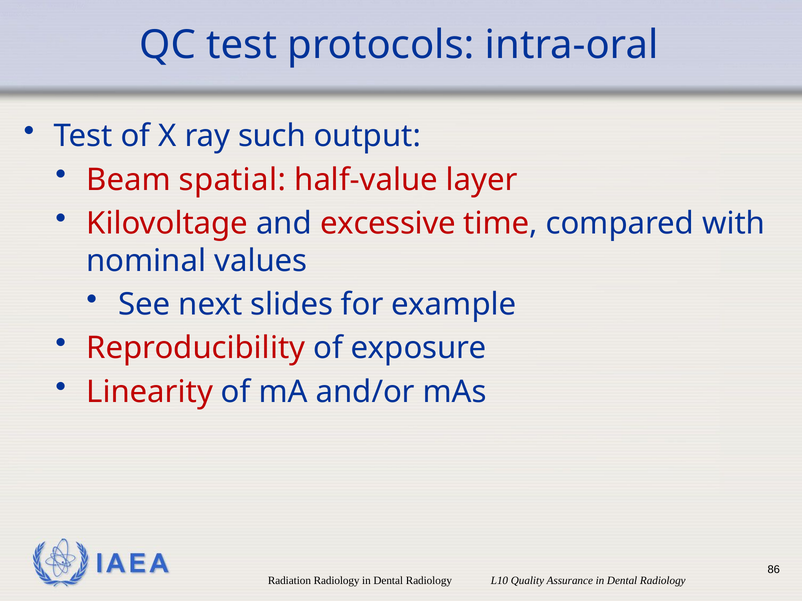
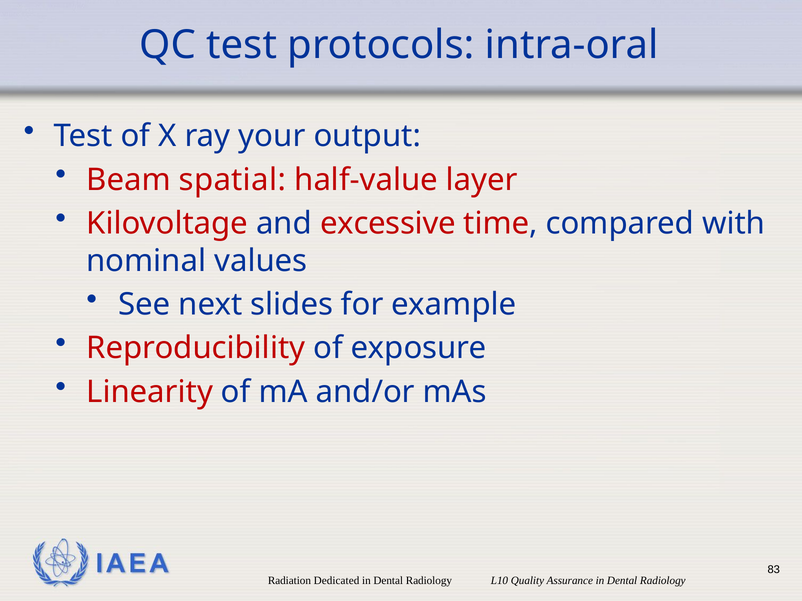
such: such -> your (272, 136)
86: 86 -> 83 (774, 570)
Radiation Radiology: Radiology -> Dedicated (337, 581)
